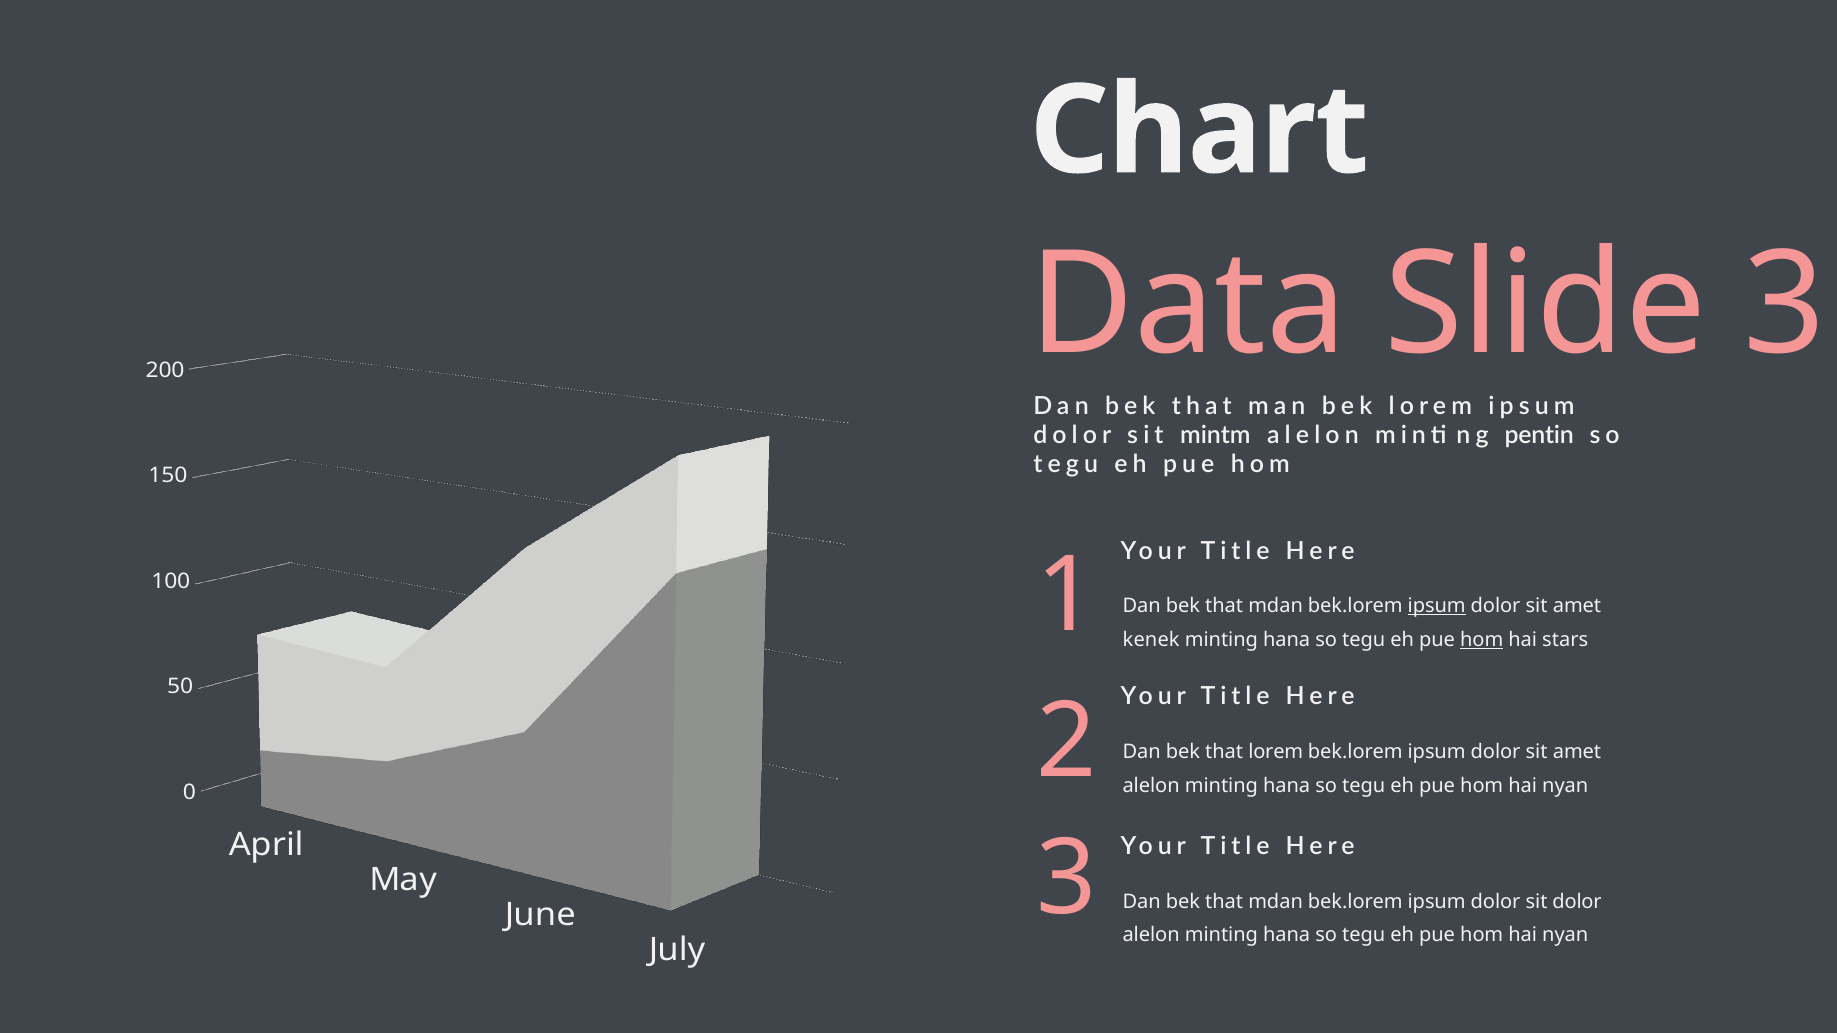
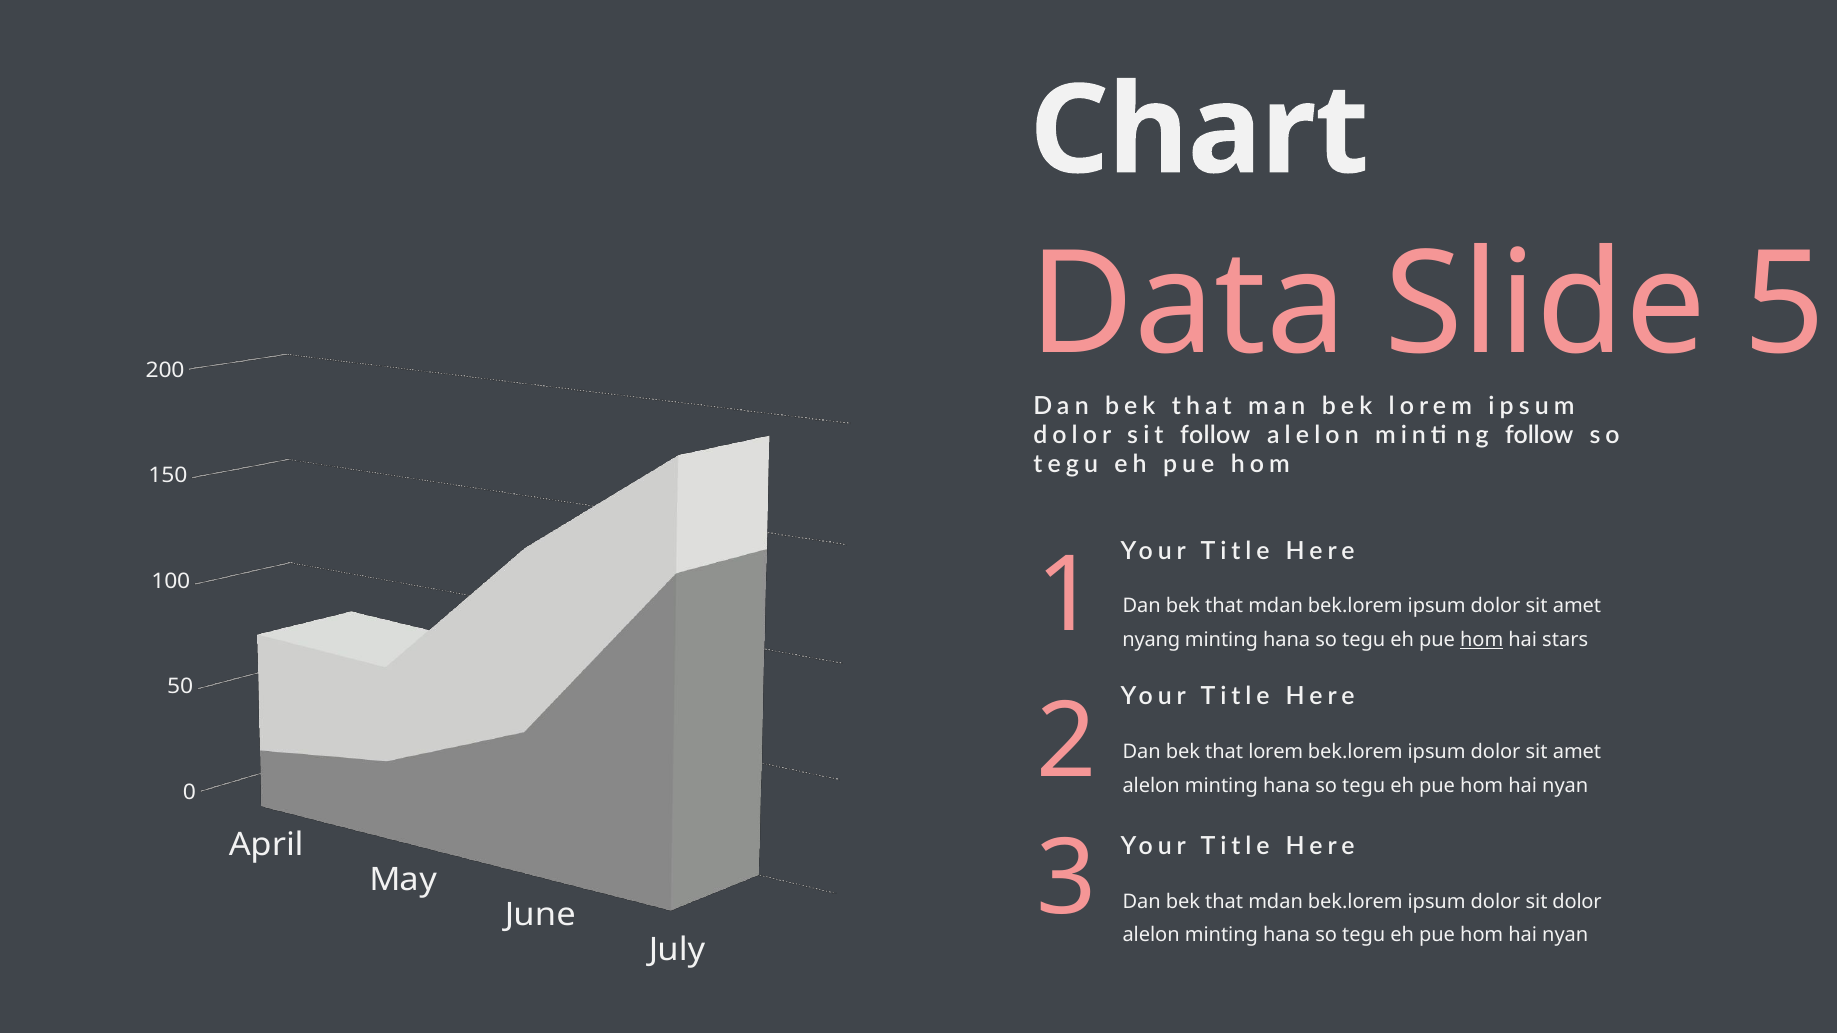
3: 3 -> 5 (1784, 305)
sit mintm: mintm -> follow (1215, 436)
pentin: pentin -> follow (1539, 436)
ipsum underline: present -> none (1437, 606)
kenek: kenek -> nyang (1151, 640)
